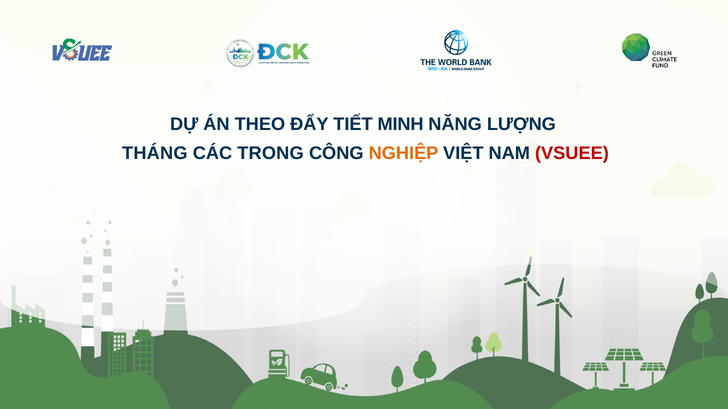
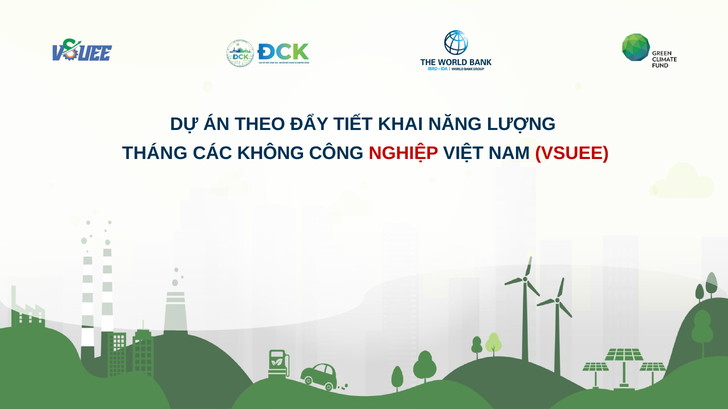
MINH: MINH -> KHAI (400, 124)
TRONG: TRONG -> KHÔNG (271, 154)
NGHIỆP colour: orange -> red (404, 154)
